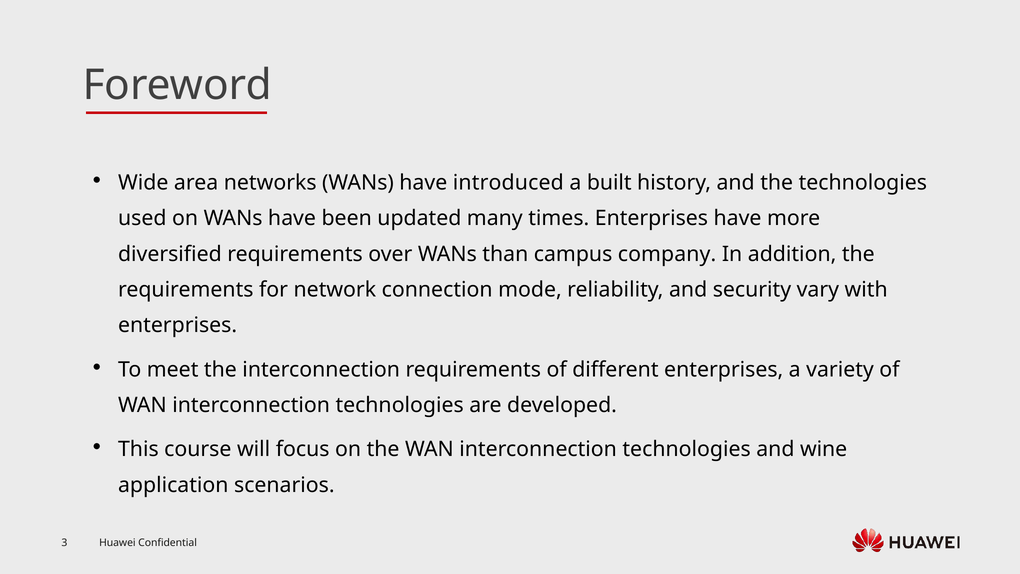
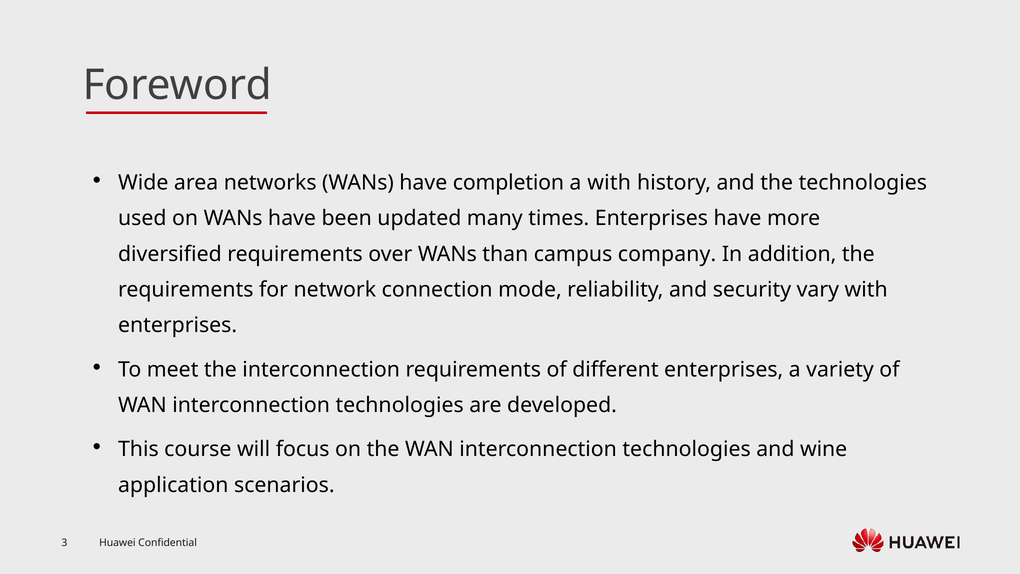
introduced: introduced -> completion (508, 183)
a built: built -> with (609, 183)
